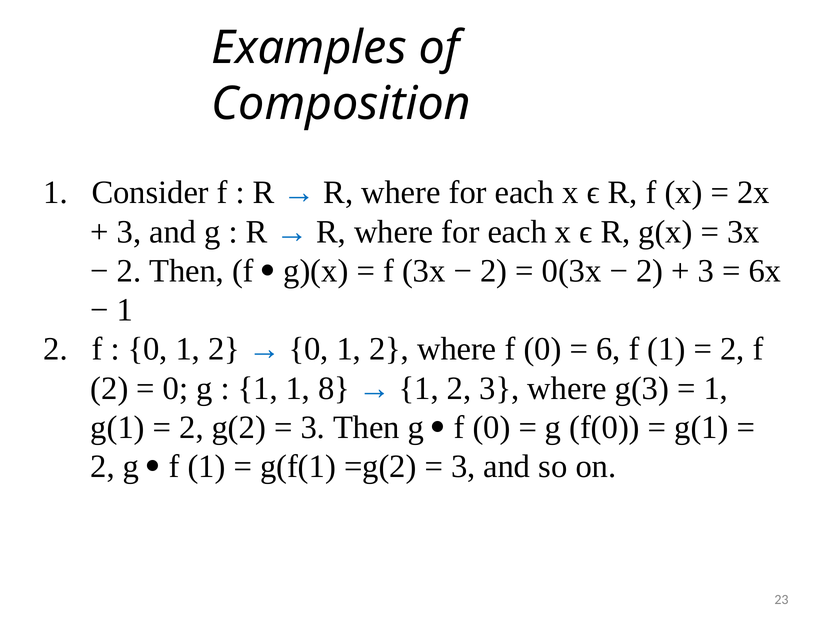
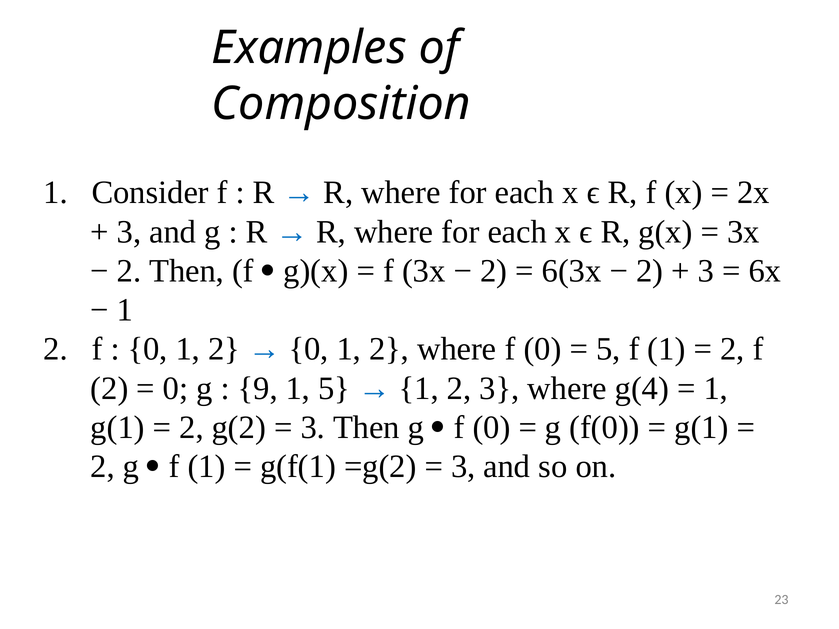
0(3x: 0(3x -> 6(3x (572, 271)
6: 6 -> 5 (608, 349)
1: 1 -> 9 (258, 388)
1 8: 8 -> 5 (334, 388)
g(3: g(3 -> g(4 (642, 388)
